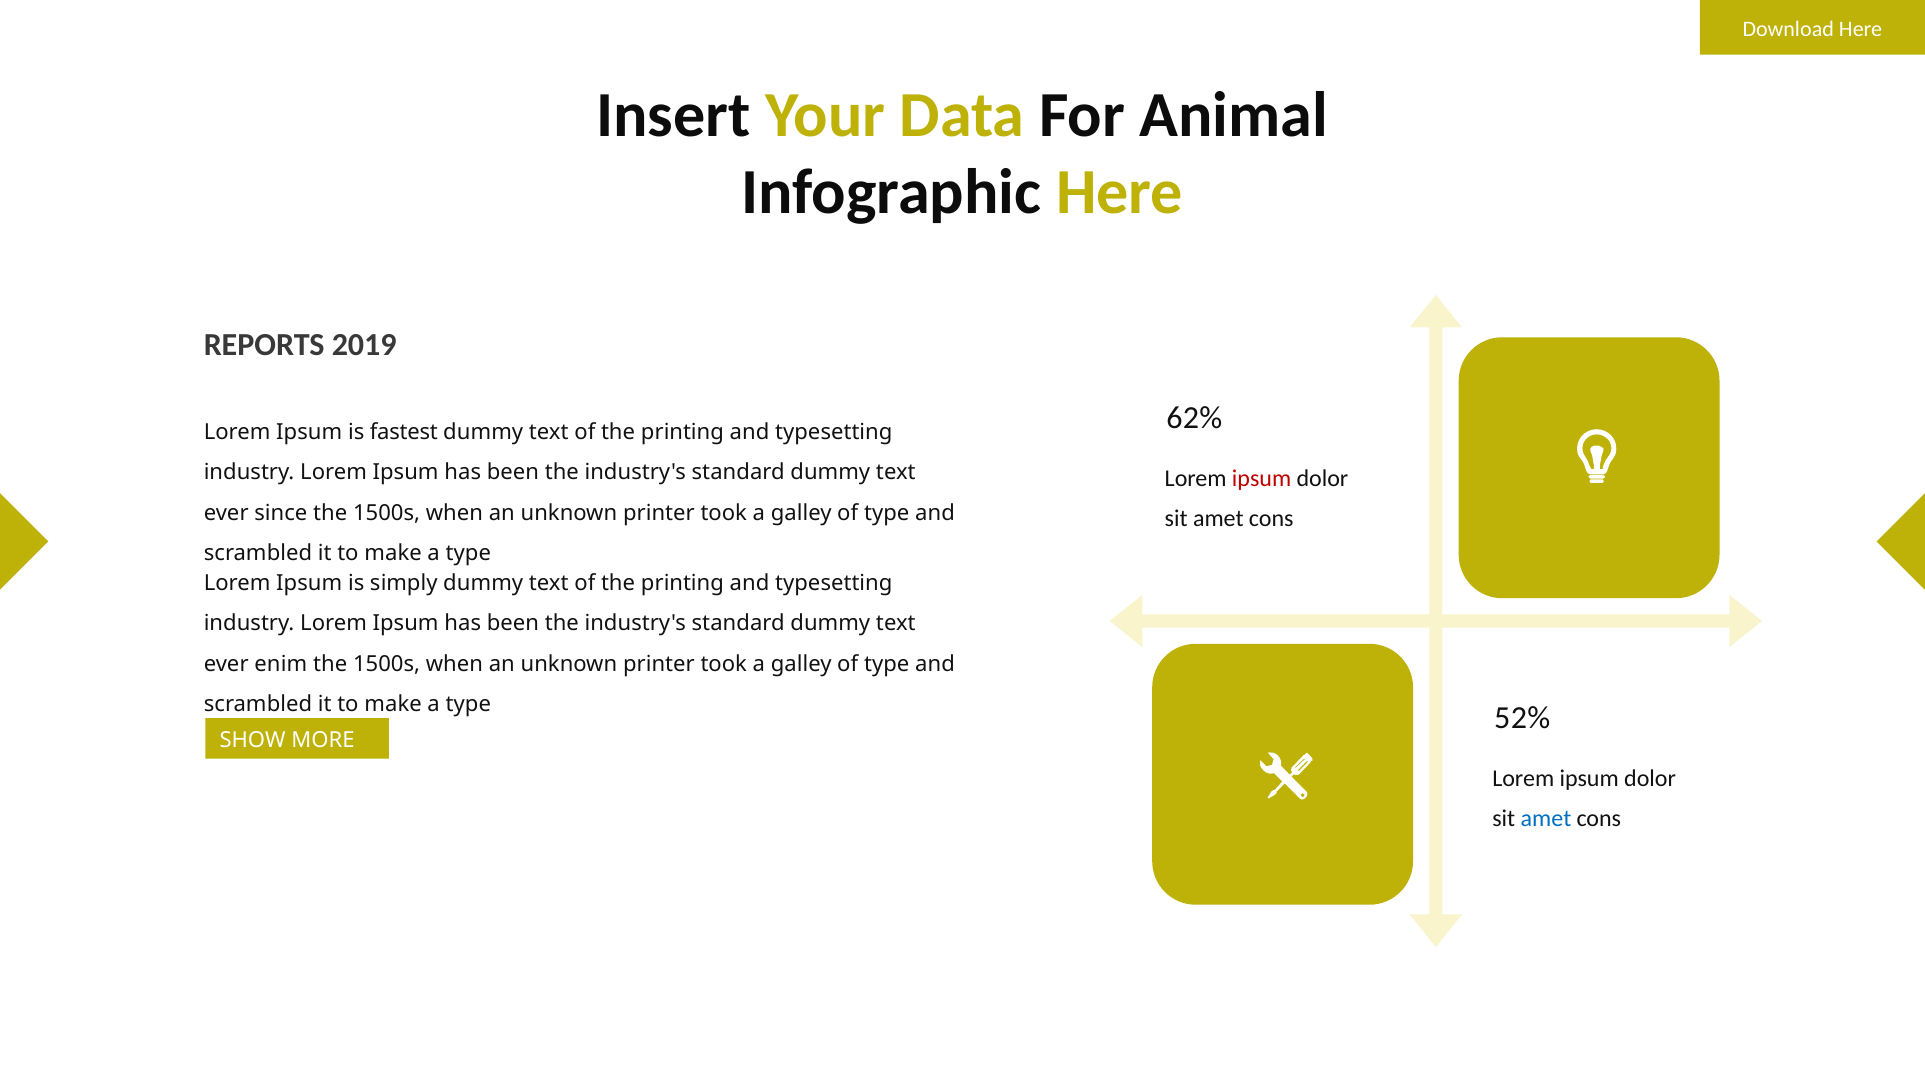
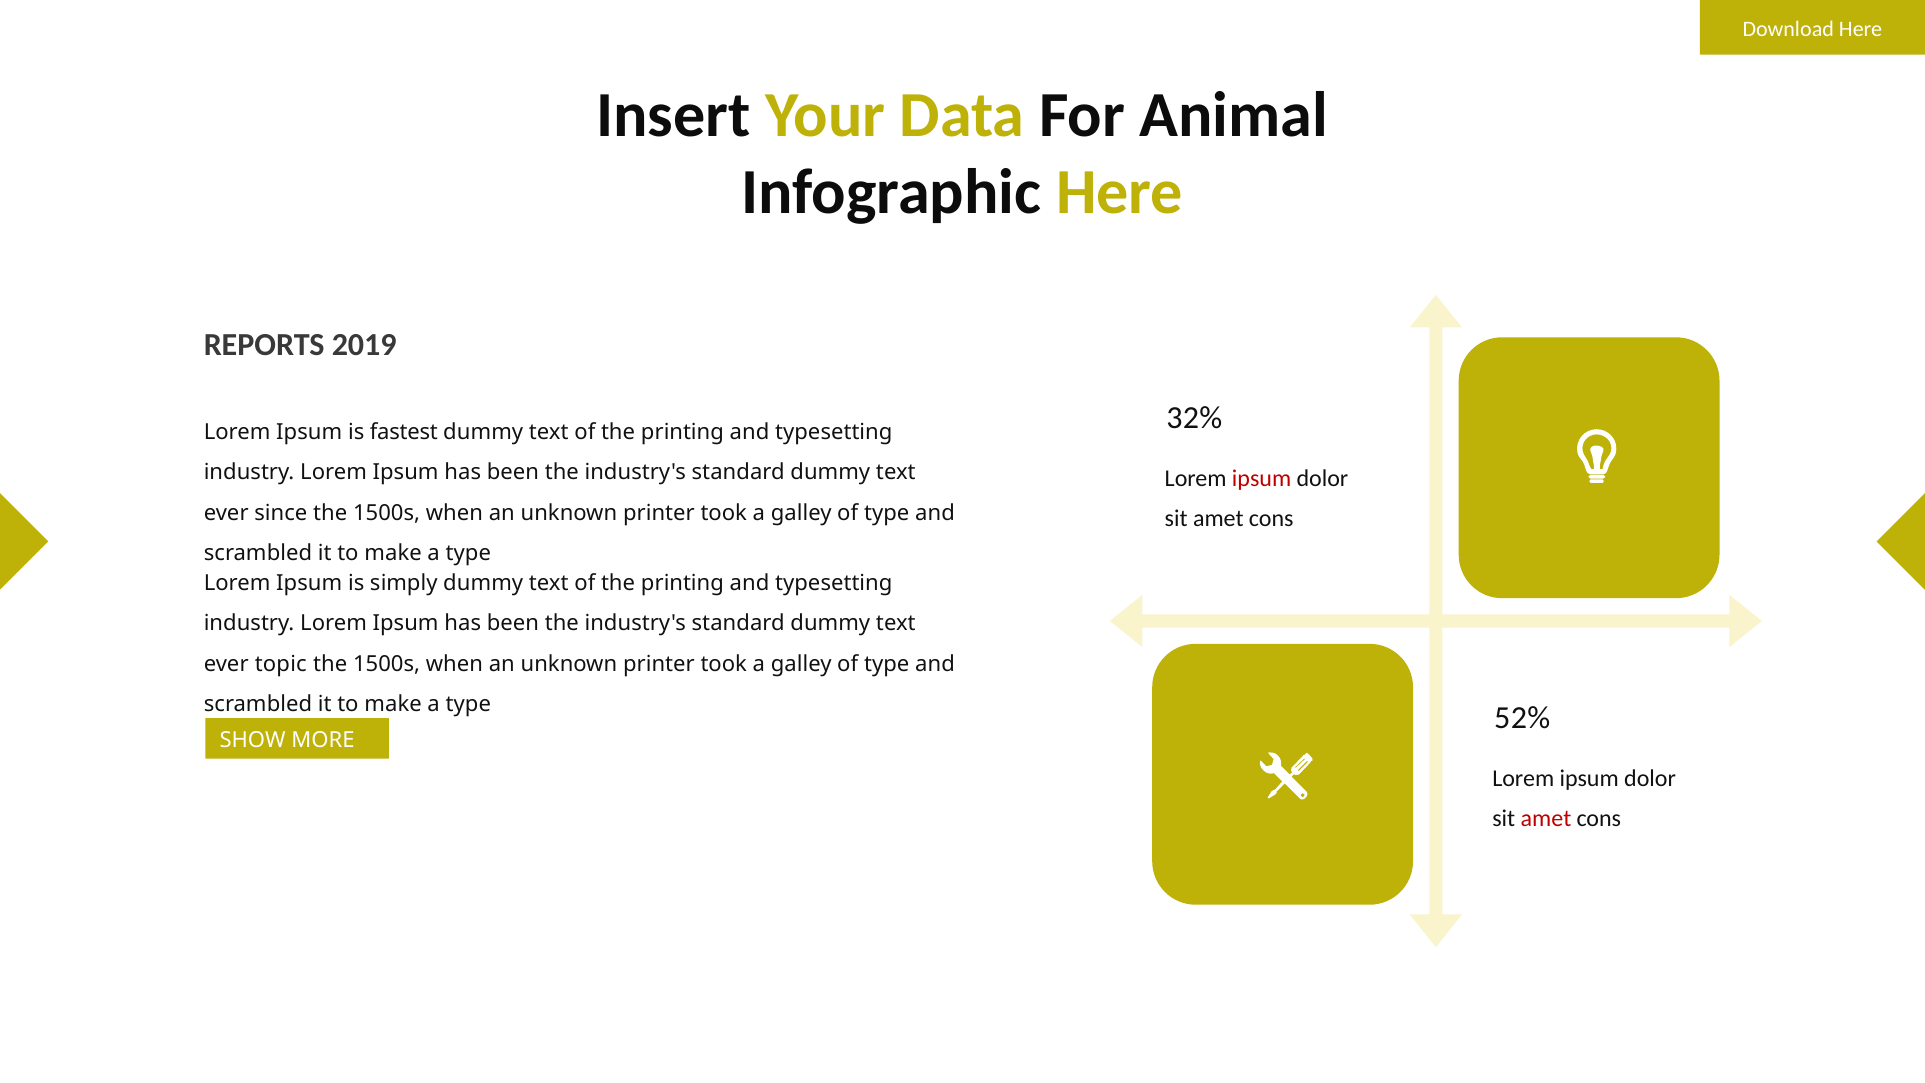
62%: 62% -> 32% (1194, 418)
enim: enim -> topic (281, 664)
amet colour: blue -> red (1546, 819)
